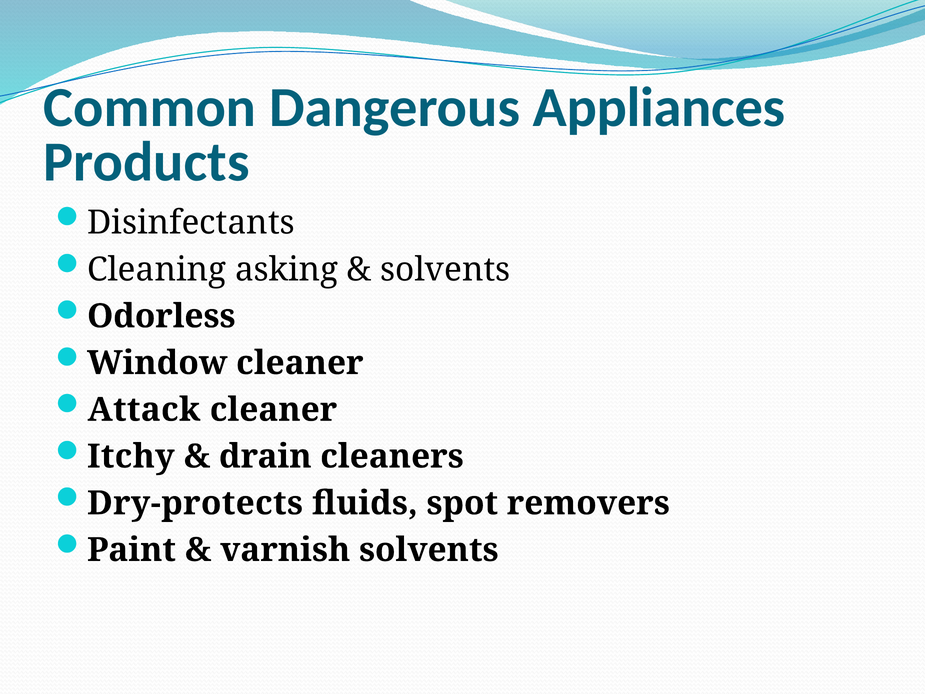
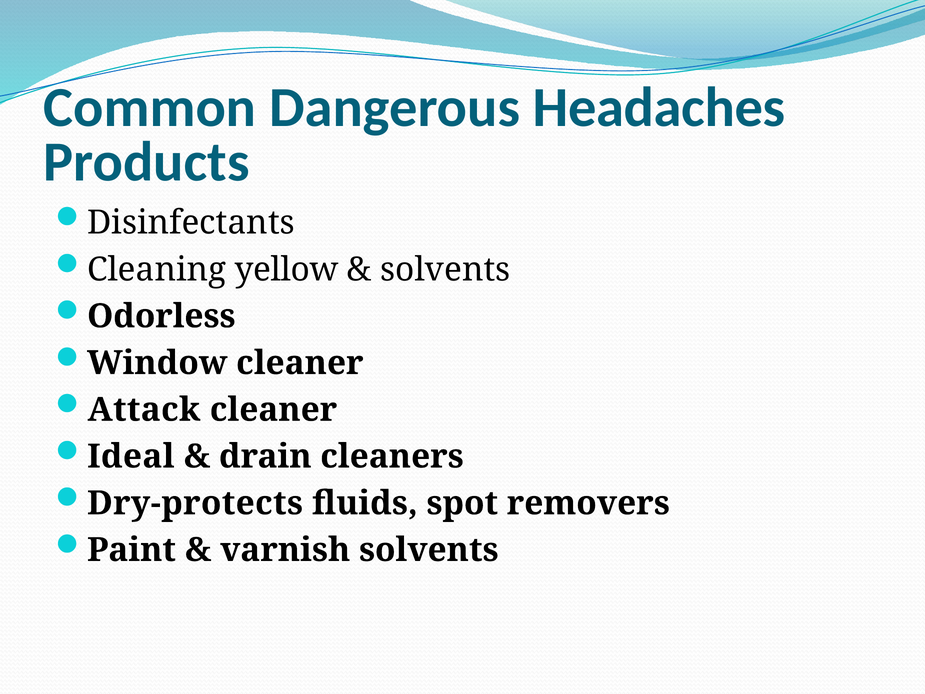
Appliances: Appliances -> Headaches (659, 108)
asking: asking -> yellow (287, 269)
Itchy: Itchy -> Ideal (131, 456)
